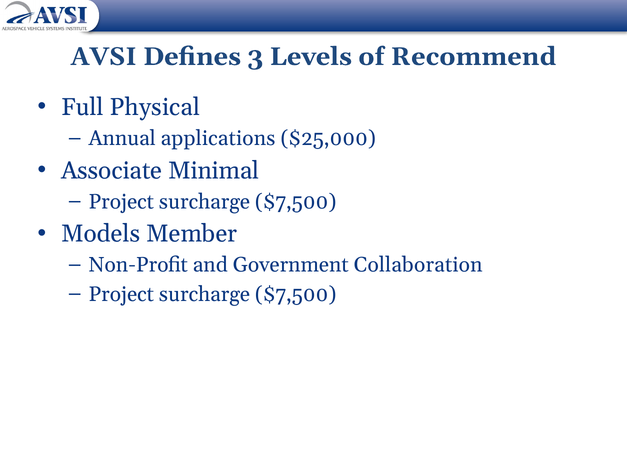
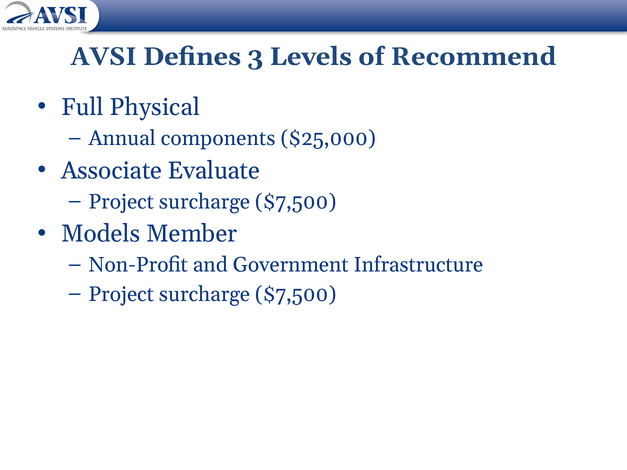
applications: applications -> components (218, 138)
Minimal: Minimal -> Evaluate (214, 171)
Collaboration: Collaboration -> Infrastructure (418, 265)
